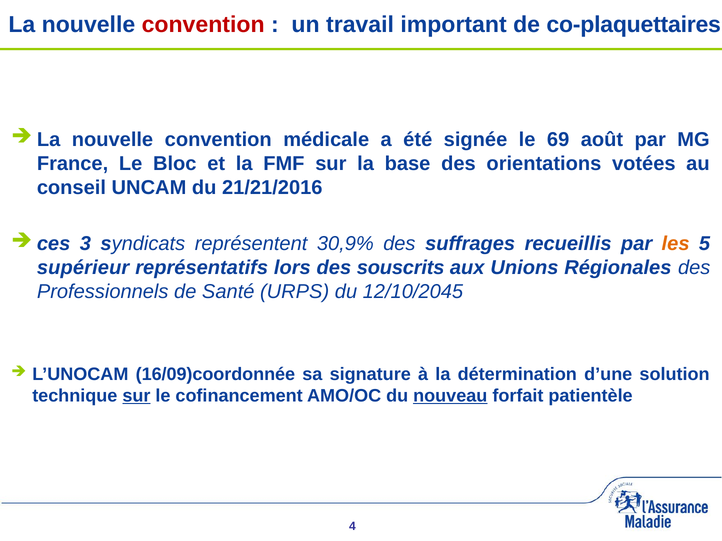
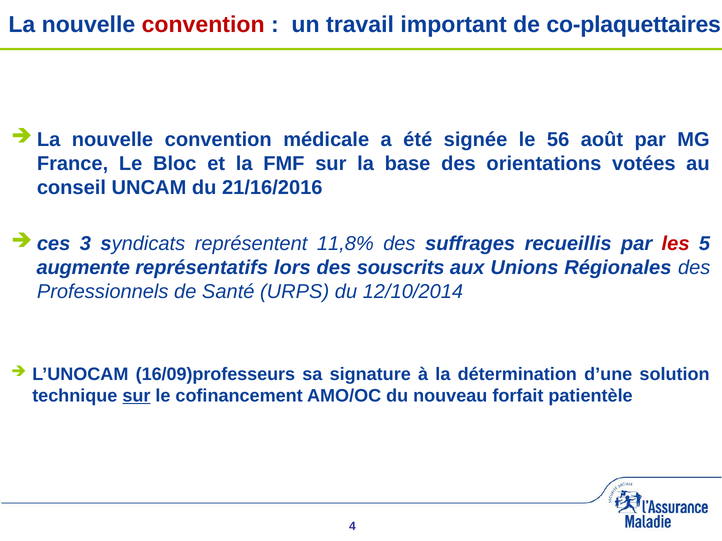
69: 69 -> 56 (558, 140)
21/21/2016: 21/21/2016 -> 21/16/2016 (272, 188)
30,9%: 30,9% -> 11,8% (345, 244)
les colour: orange -> red (676, 244)
supérieur: supérieur -> augmente (83, 268)
12/10/2045: 12/10/2045 -> 12/10/2014 (413, 292)
16/09)coordonnée: 16/09)coordonnée -> 16/09)professeurs (215, 375)
nouveau underline: present -> none (450, 396)
